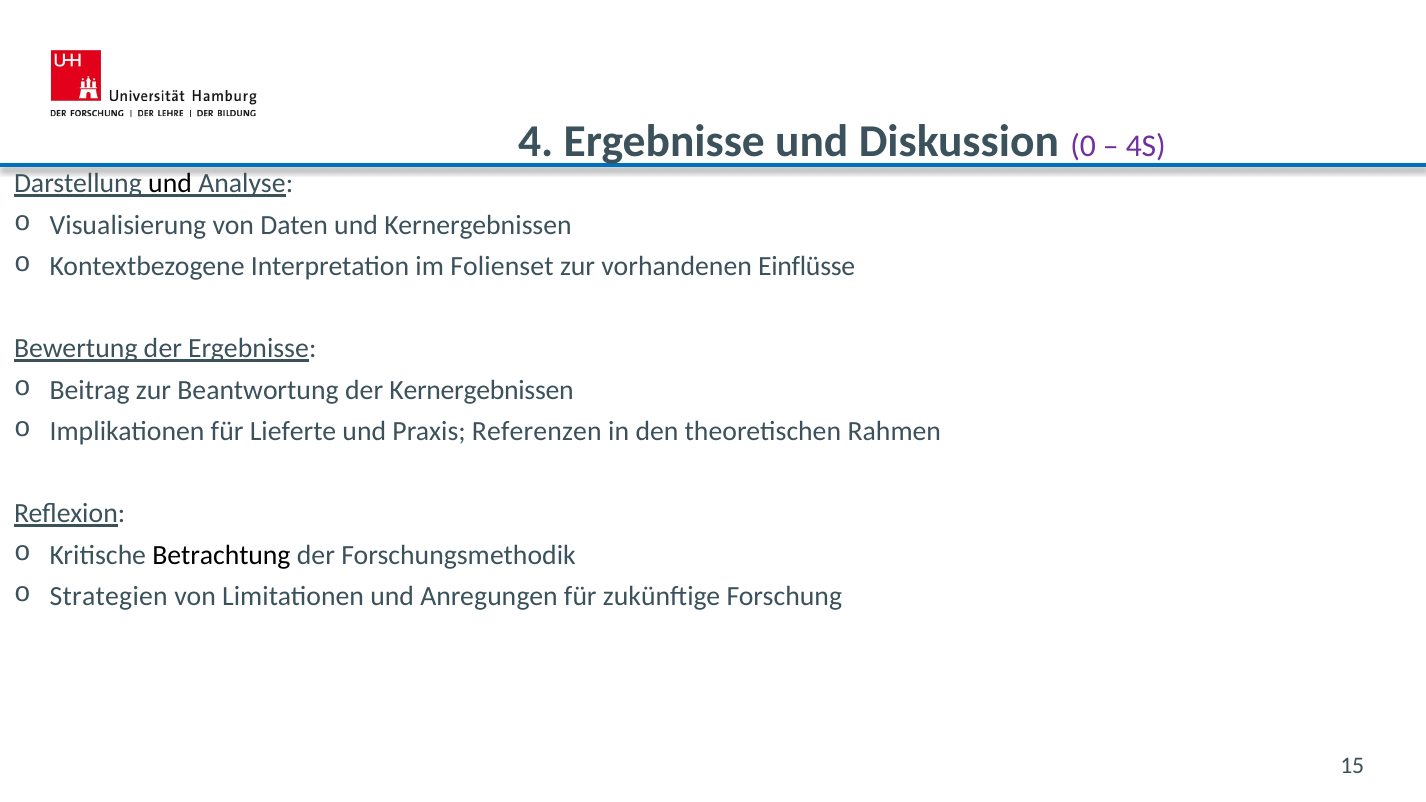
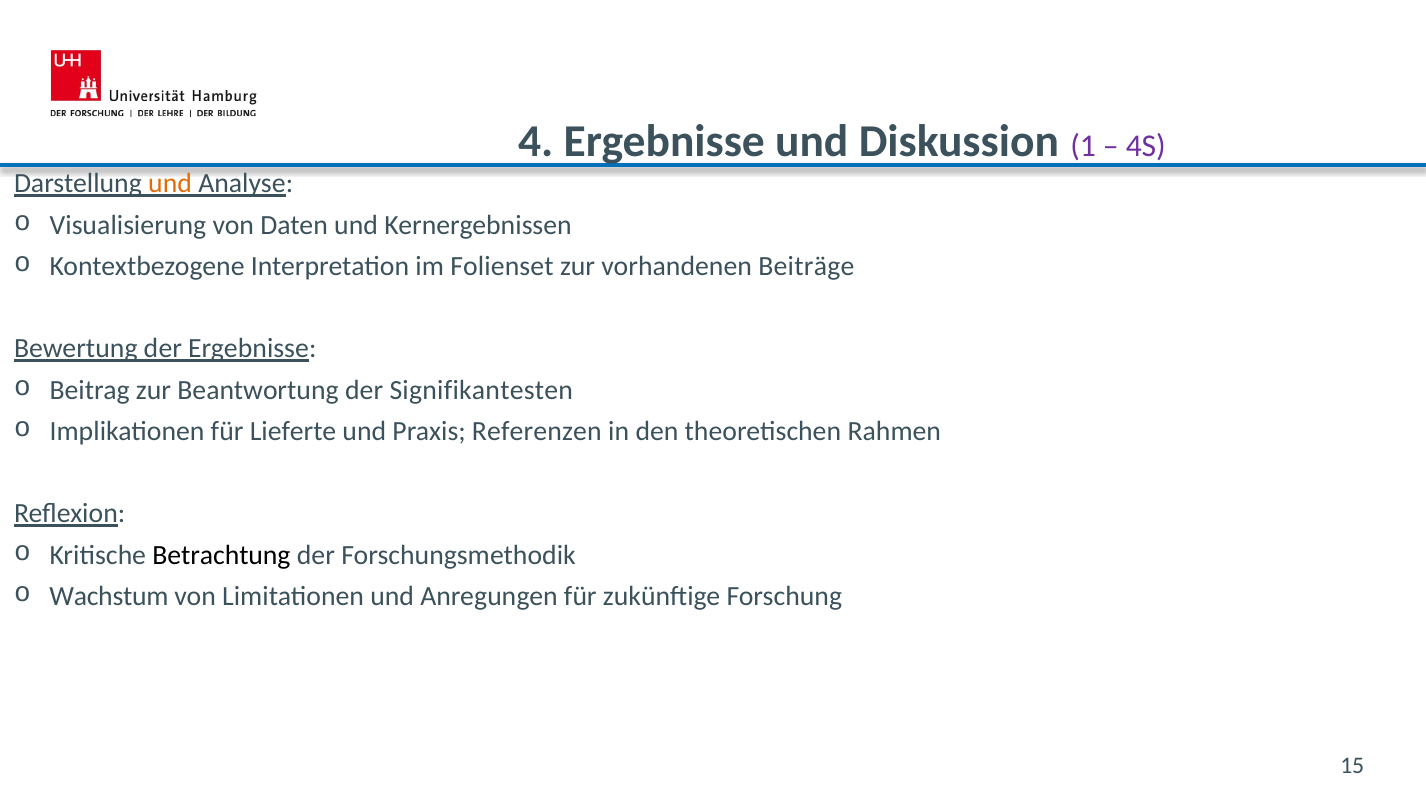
0: 0 -> 1 (1083, 146)
und colour: black -> orange (170, 184)
Einflüsse: Einflüsse -> Beiträge (806, 266)
der Kernergebnissen: Kernergebnissen -> Signifikantesten (481, 390)
Strategien: Strategien -> Wachstum (109, 596)
